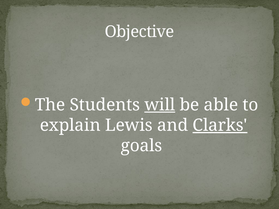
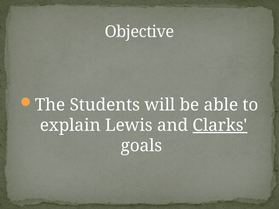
will underline: present -> none (160, 105)
